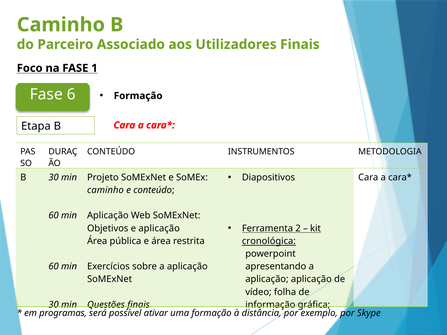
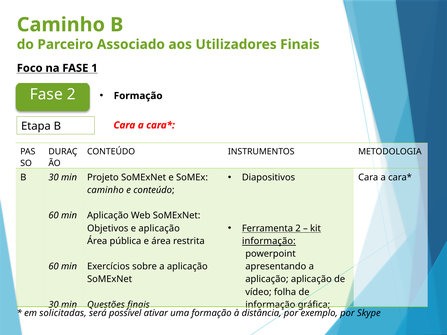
Fase 6: 6 -> 2 (71, 95)
cronológica: cronológica -> informação (269, 241)
programas: programas -> solicitadas (63, 313)
